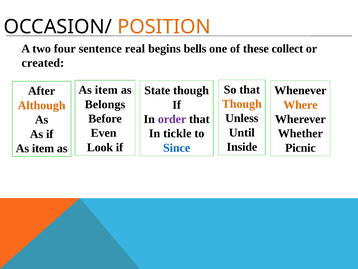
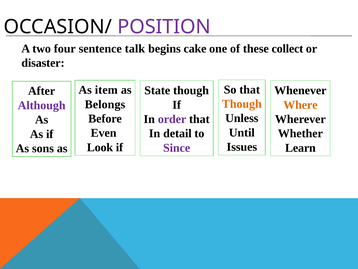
POSITION colour: orange -> purple (164, 27)
real: real -> talk (135, 49)
bells: bells -> cake (195, 49)
created: created -> disaster (43, 63)
Although colour: orange -> purple (42, 105)
tickle: tickle -> detail (177, 133)
Inside: Inside -> Issues (242, 147)
Since colour: blue -> purple (177, 148)
Picnic: Picnic -> Learn (300, 148)
item: item -> sons (43, 148)
